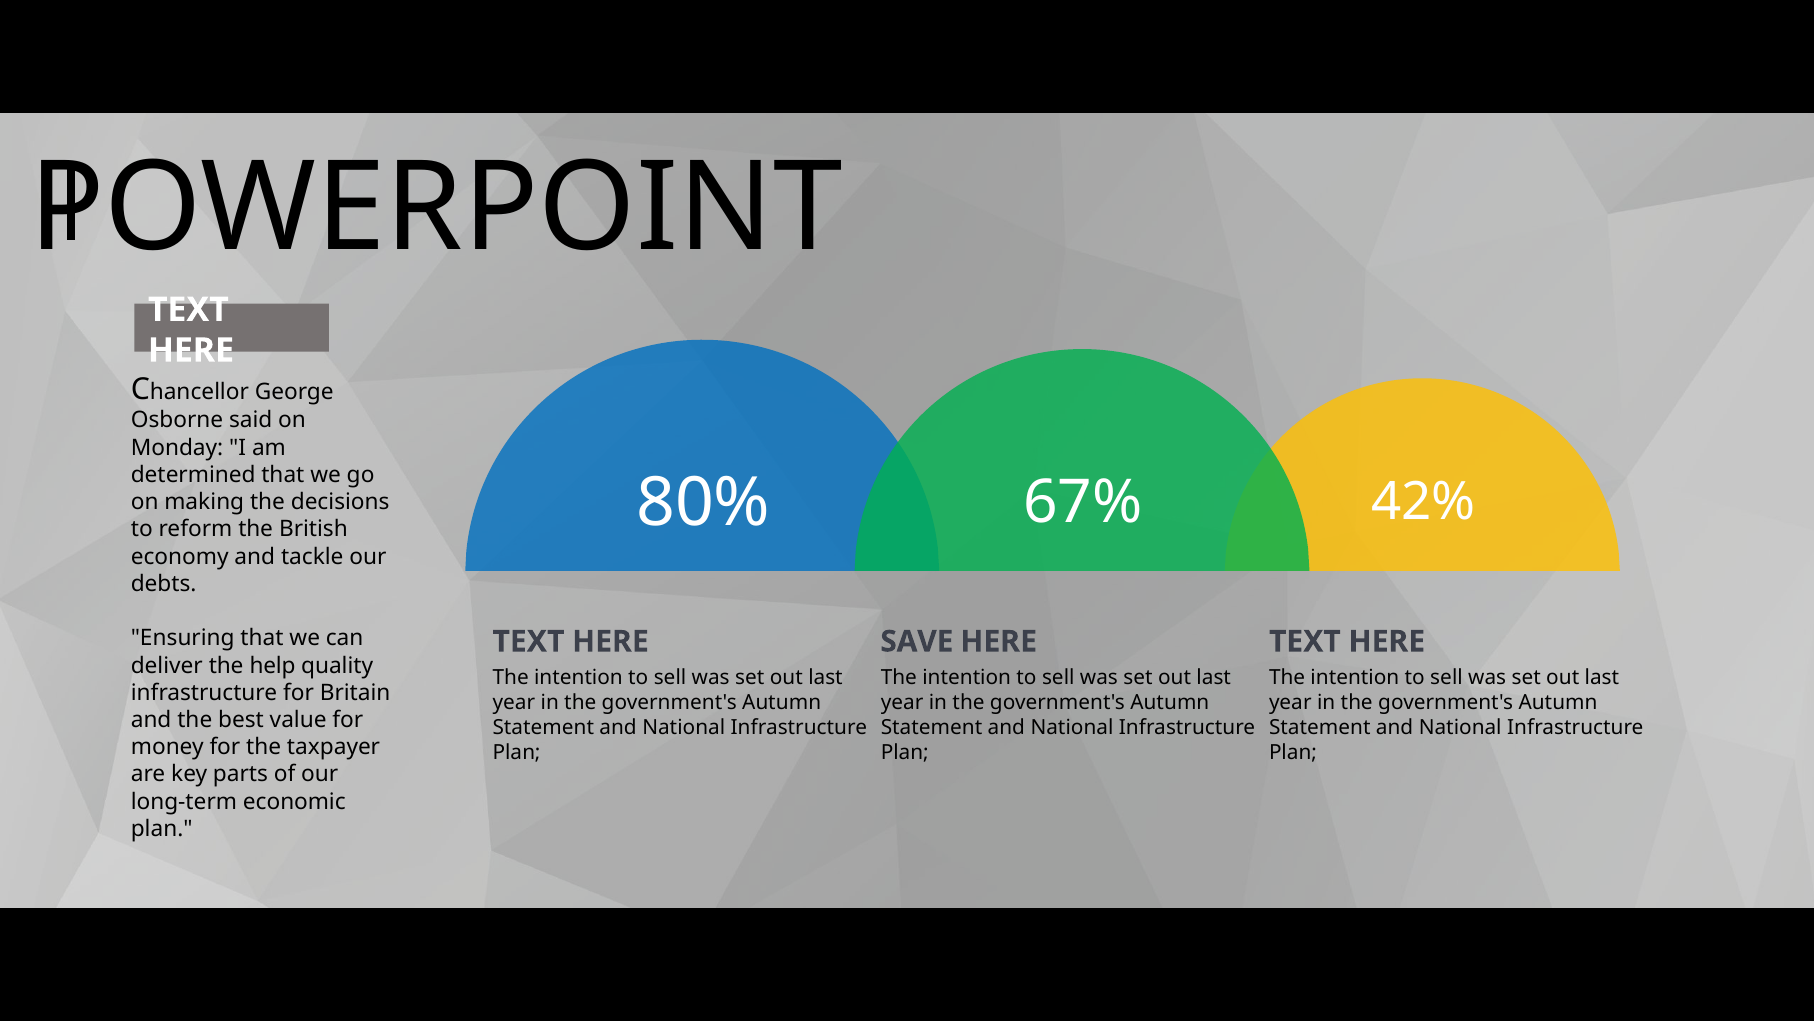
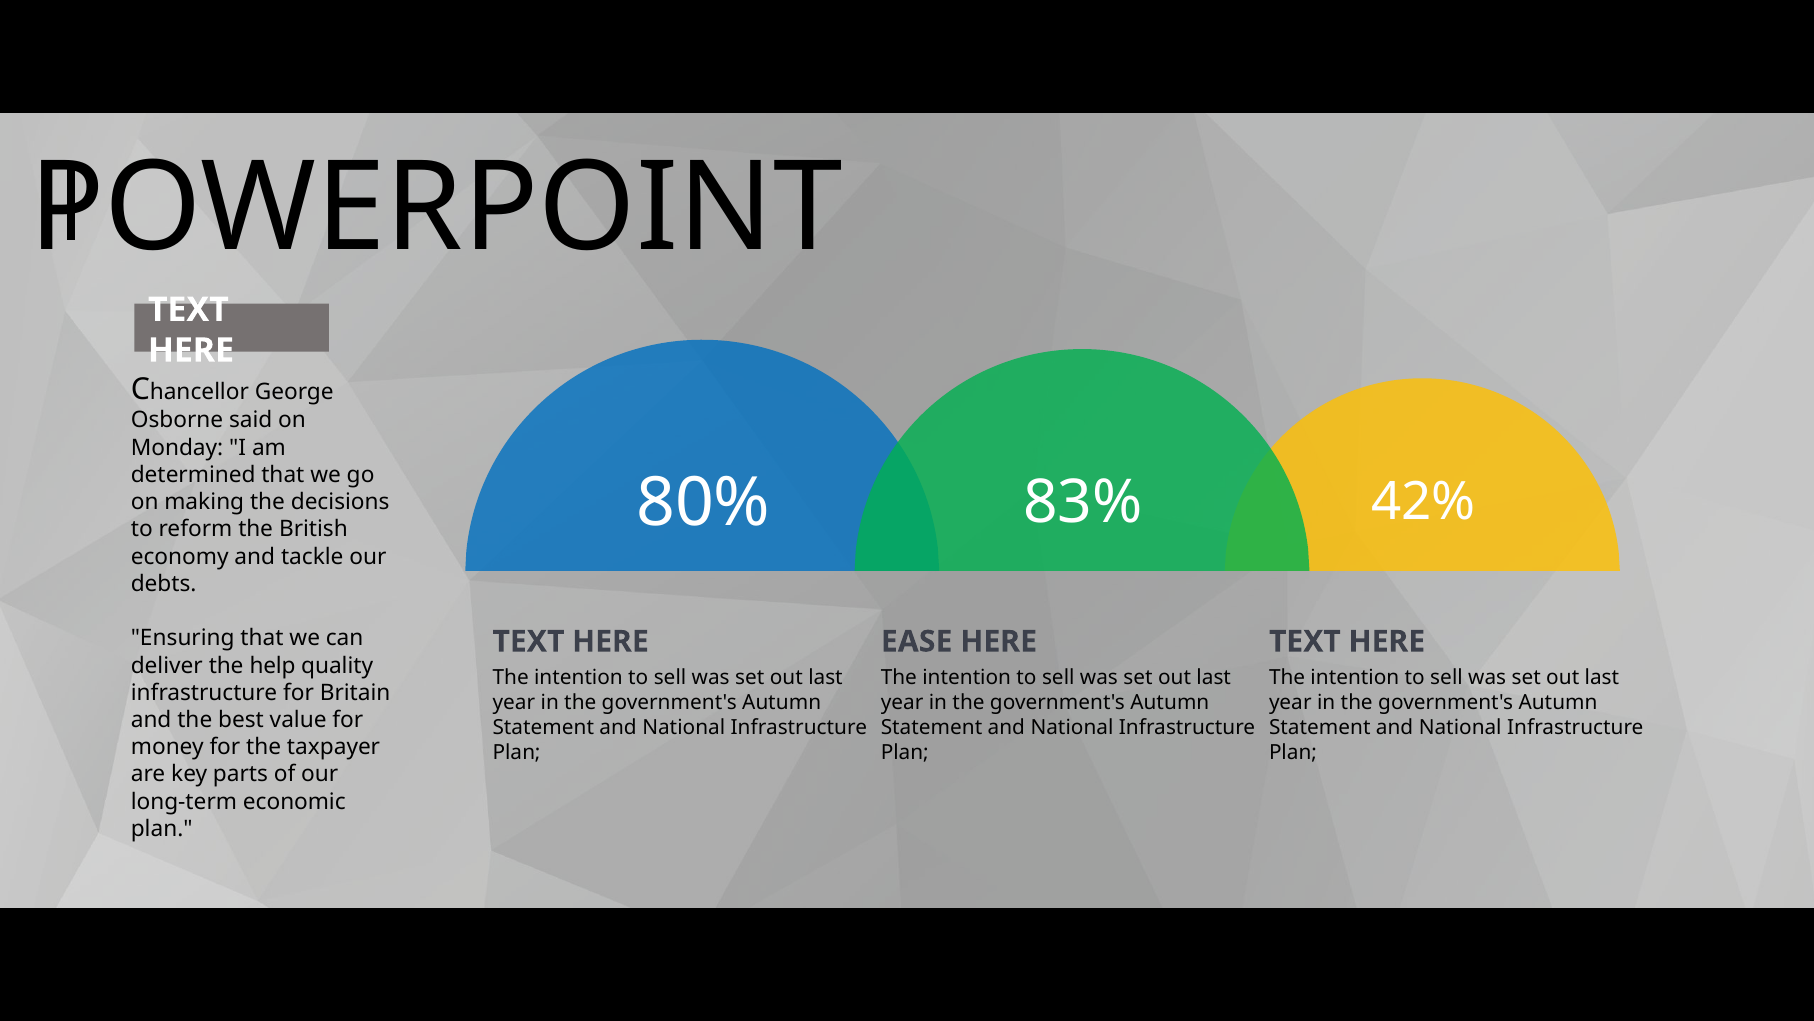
67%: 67% -> 83% (1083, 502)
SAVE: SAVE -> EASE (917, 641)
